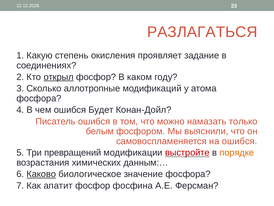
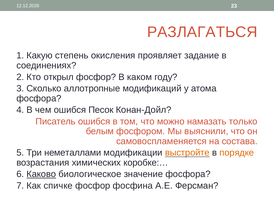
открыл underline: present -> none (59, 77)
Будет: Будет -> Песок (101, 110)
на ошибся: ошибся -> состава (240, 141)
превращений: превращений -> неметаллами (73, 152)
выстройте colour: red -> orange (187, 152)
данным:…: данным:… -> коробке:… (146, 162)
апатит: апатит -> спичке (58, 185)
